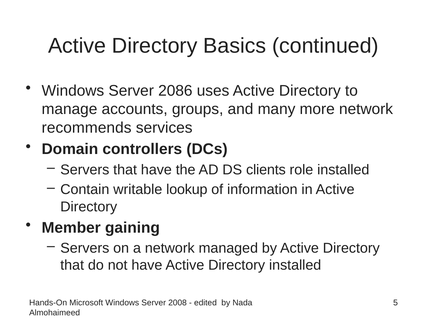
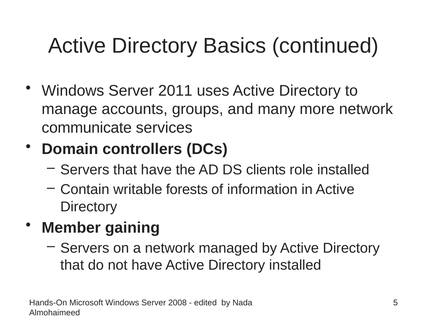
2086: 2086 -> 2011 (175, 91)
recommends: recommends -> communicate (87, 128)
lookup: lookup -> forests (187, 190)
